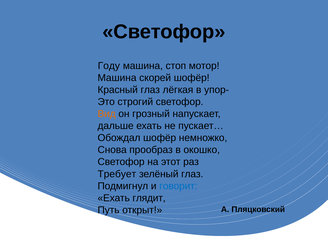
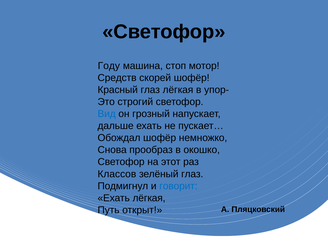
Машина: Машина -> Средств (117, 78)
Вид colour: orange -> blue (107, 114)
Требует: Требует -> Классов (117, 174)
Ехать глядит: глядит -> лёгкая (149, 198)
